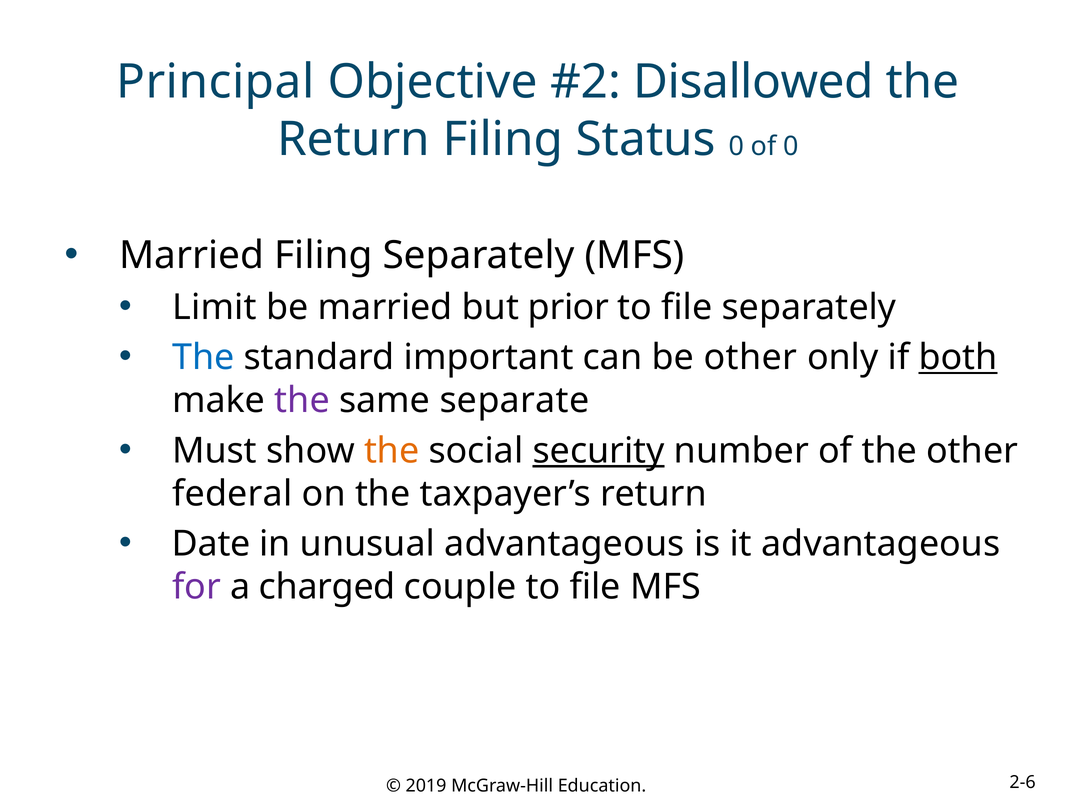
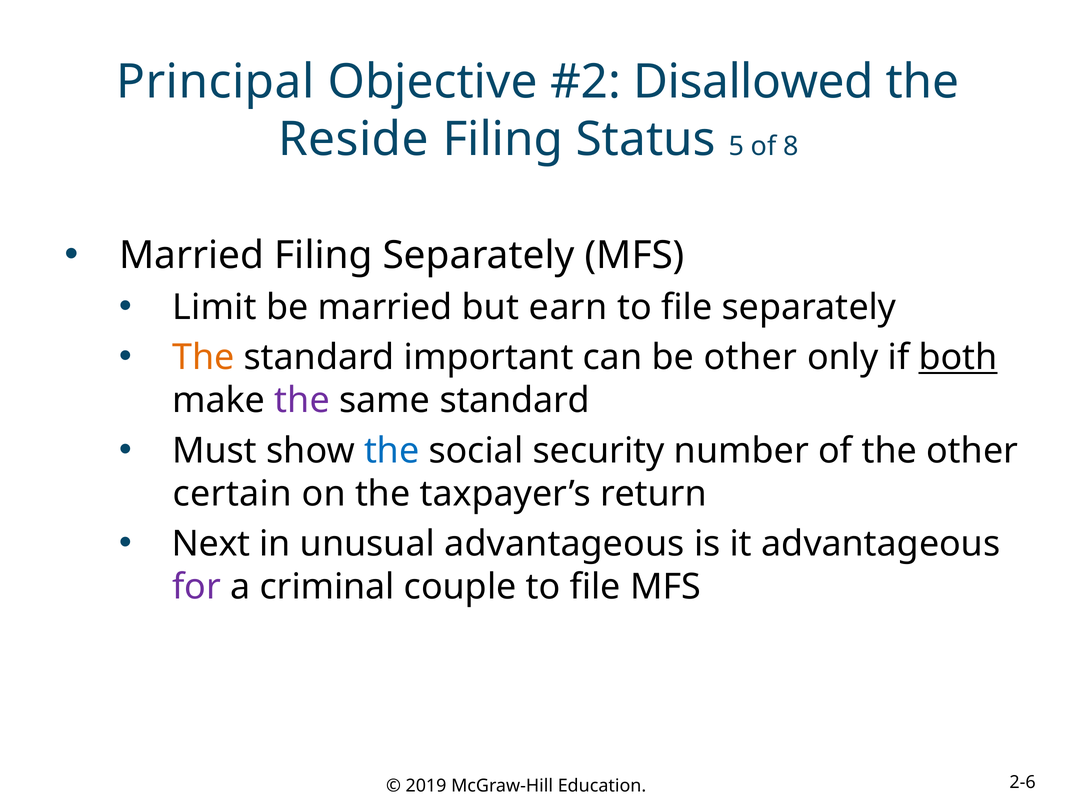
Return: Return -> Reside (353, 139)
Status 0: 0 -> 5 (736, 146)
of 0: 0 -> 8 (791, 146)
prior: prior -> earn (568, 307)
The colour: blue -> orange (203, 358)
same separate: separate -> standard (515, 401)
the colour: orange -> blue (392, 451)
security underline: present -> none (599, 451)
federal: federal -> certain (232, 494)
Date: Date -> Next (211, 544)
charged: charged -> criminal (327, 587)
